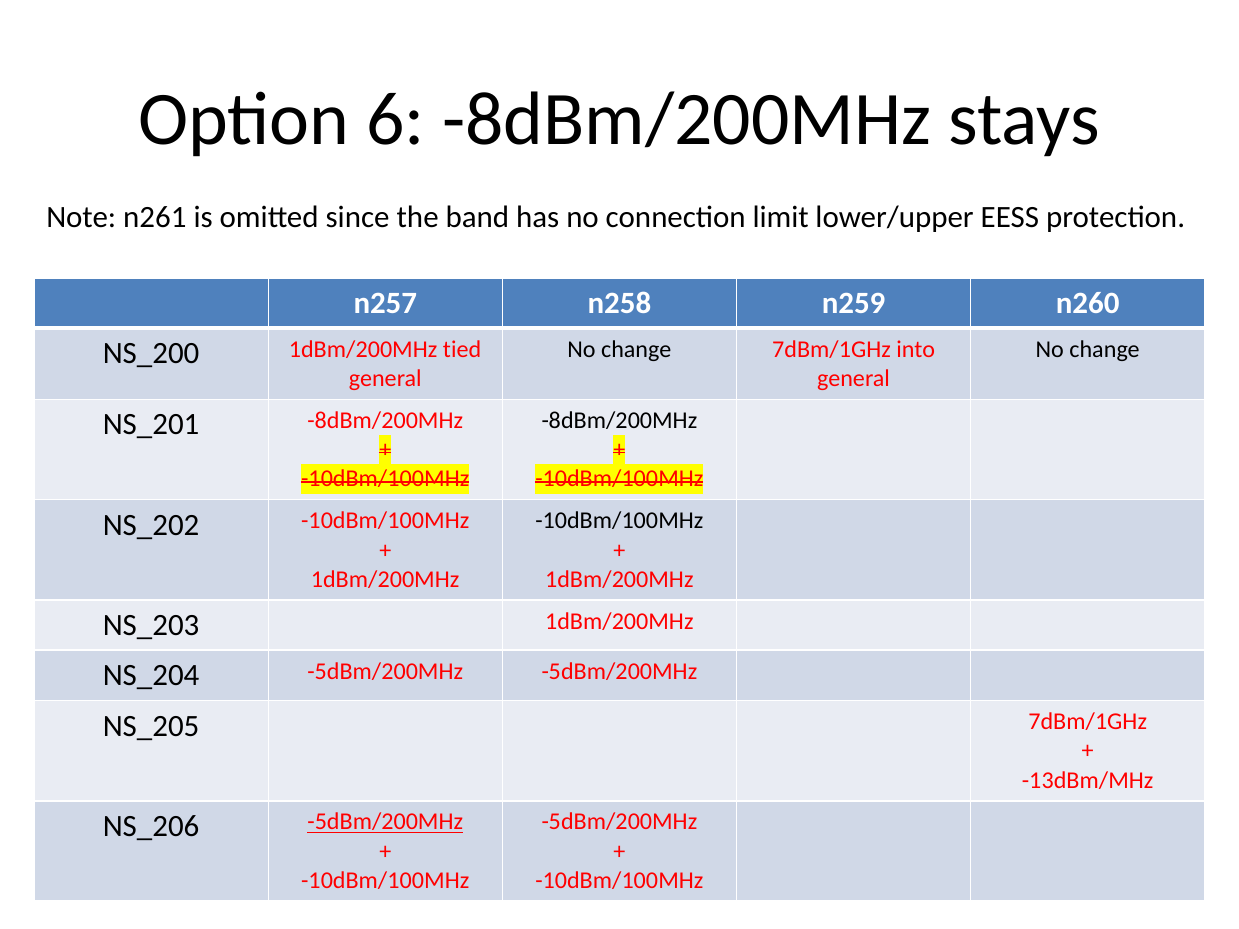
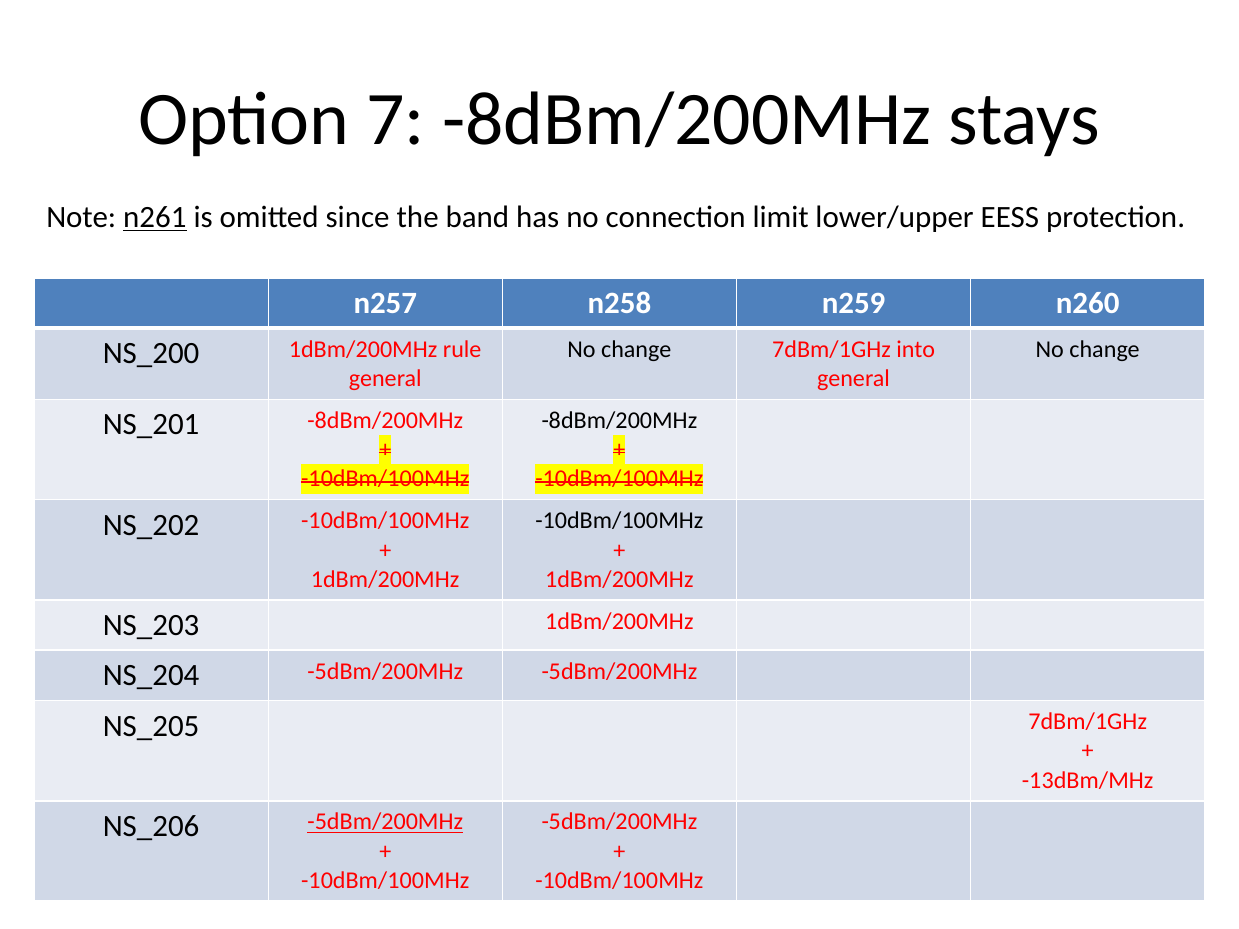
6: 6 -> 7 (396, 120)
n261 underline: none -> present (155, 217)
tied: tied -> rule (462, 349)
